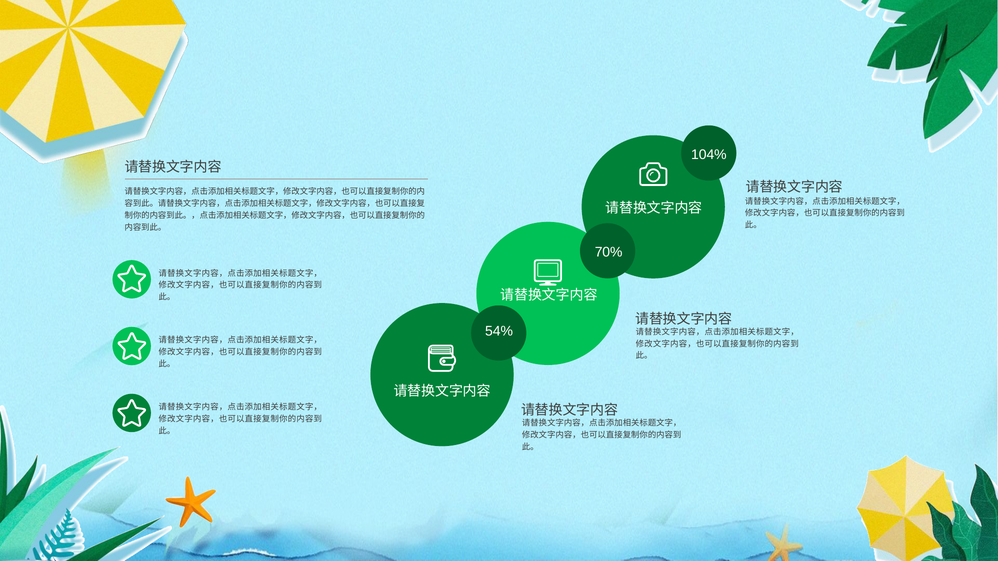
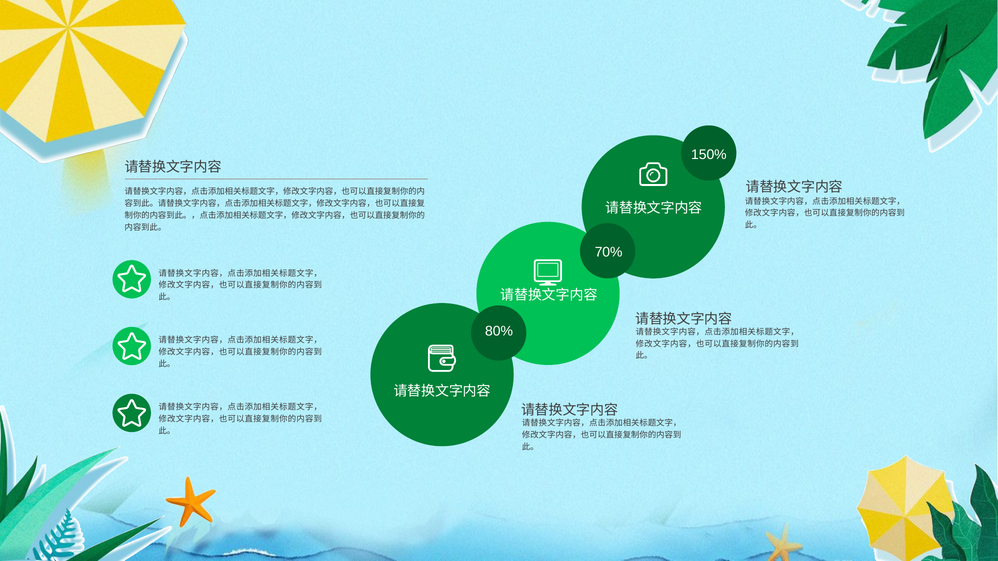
104%: 104% -> 150% (709, 155)
54%: 54% -> 80% (499, 332)
